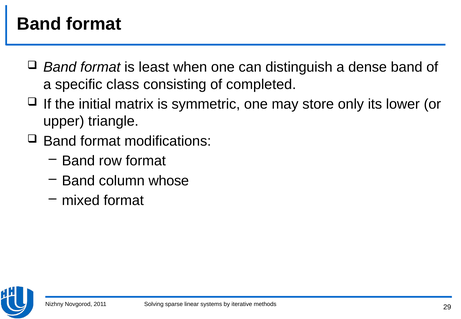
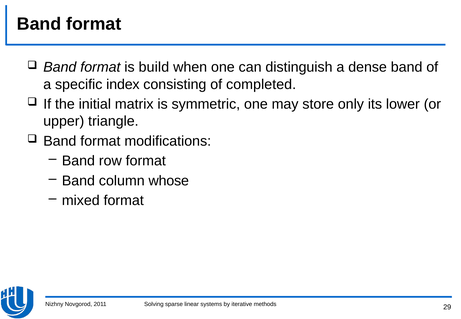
least: least -> build (154, 67)
class: class -> index (123, 84)
